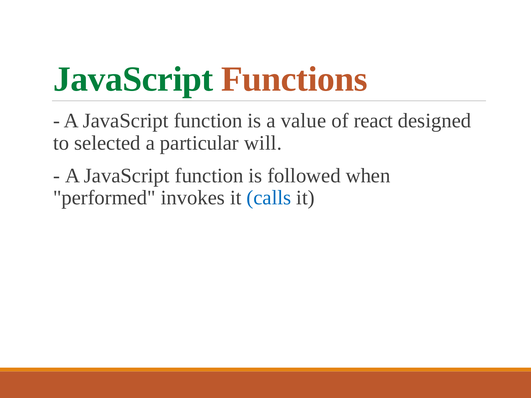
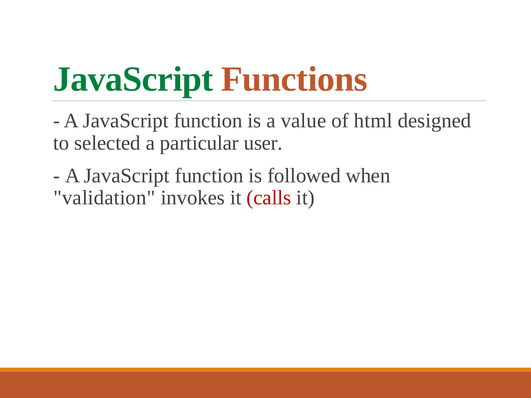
react: react -> html (373, 121)
will: will -> user (263, 143)
performed: performed -> validation (104, 198)
calls colour: blue -> red (269, 198)
